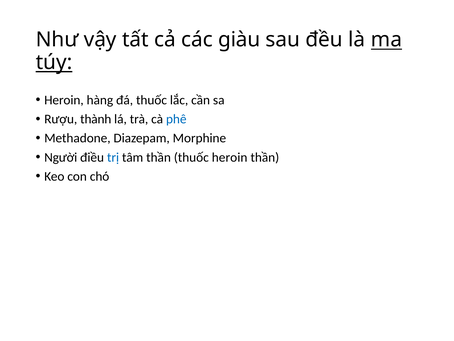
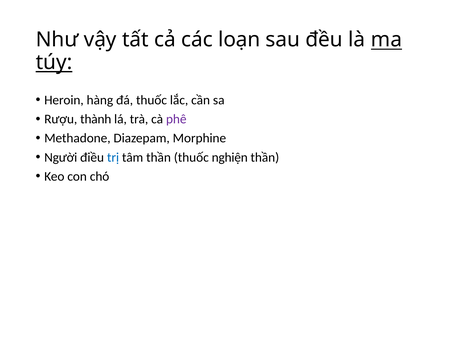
giàu: giàu -> loạn (239, 40)
phê colour: blue -> purple (176, 119)
thuốc heroin: heroin -> nghiện (230, 157)
